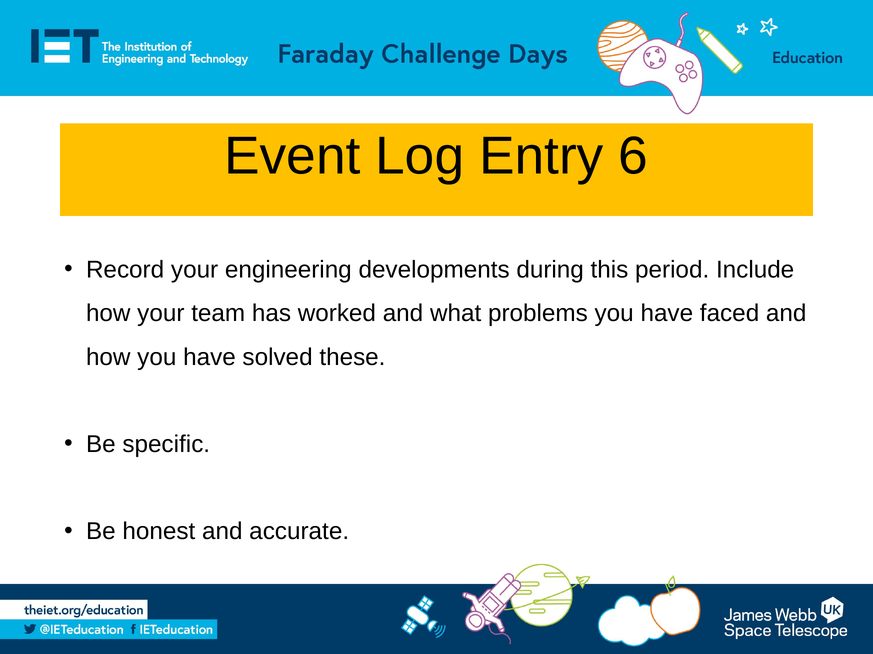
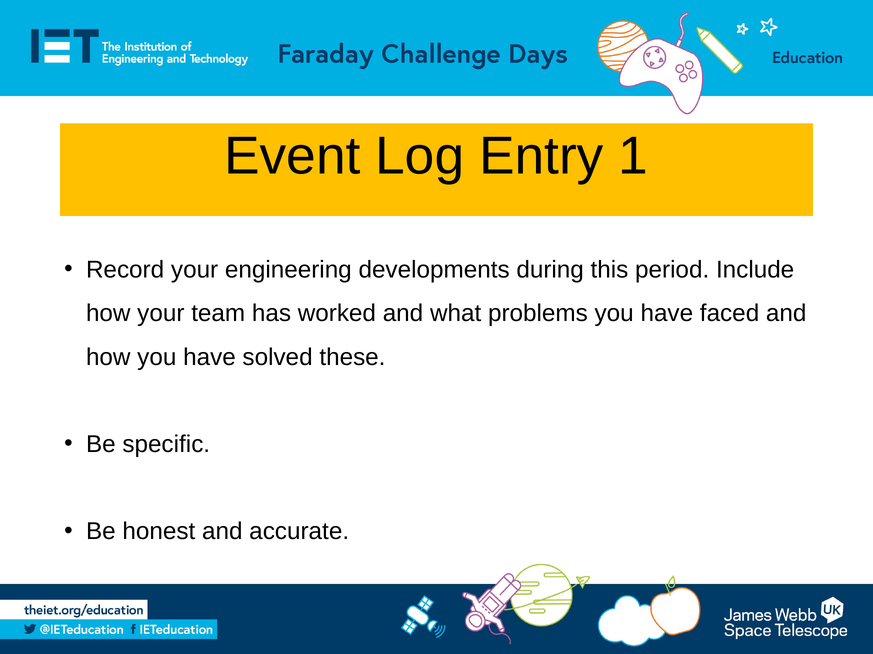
6: 6 -> 1 (633, 156)
